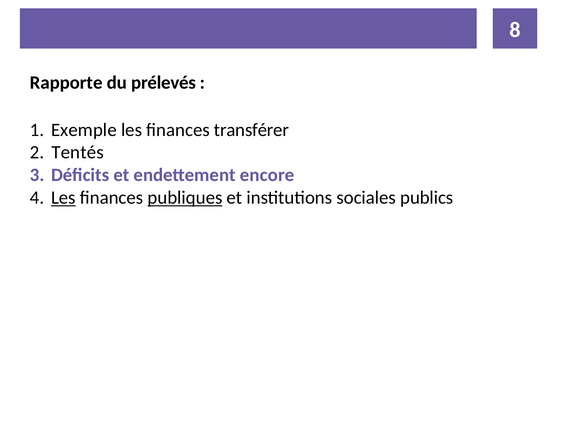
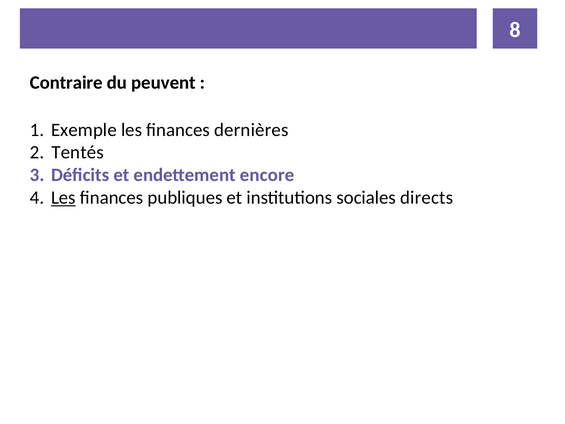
Rapporte: Rapporte -> Contraire (66, 83)
prélevés: prélevés -> peuvent (164, 83)
transférer: transférer -> dernières (251, 130)
publiques underline: present -> none (185, 198)
publics: publics -> directs (427, 198)
